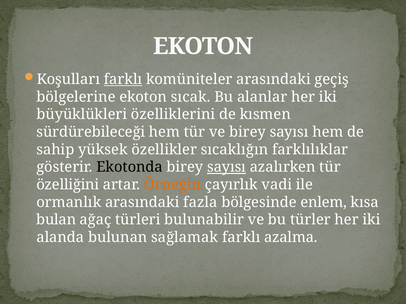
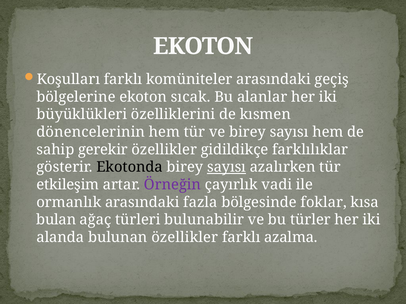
farklı underline: present -> none (123, 79)
sürdürebileceği: sürdürebileceği -> dönencelerinin (91, 132)
yüksek: yüksek -> gerekir (103, 150)
sıcaklığın: sıcaklığın -> gidildikçe (235, 150)
özelliğini: özelliğini -> etkileşim (68, 185)
Örneğin colour: orange -> purple (172, 185)
enlem: enlem -> foklar (324, 203)
bulunan sağlamak: sağlamak -> özellikler (185, 238)
